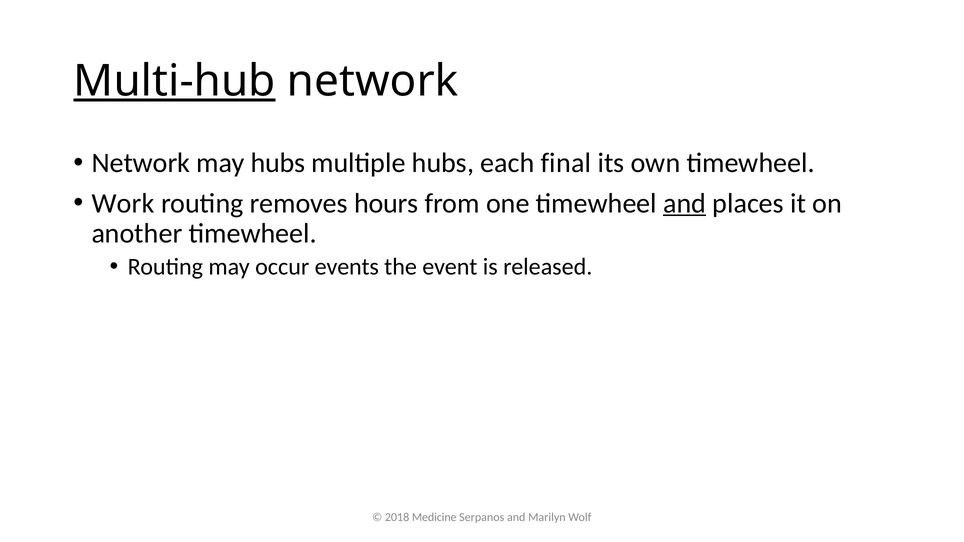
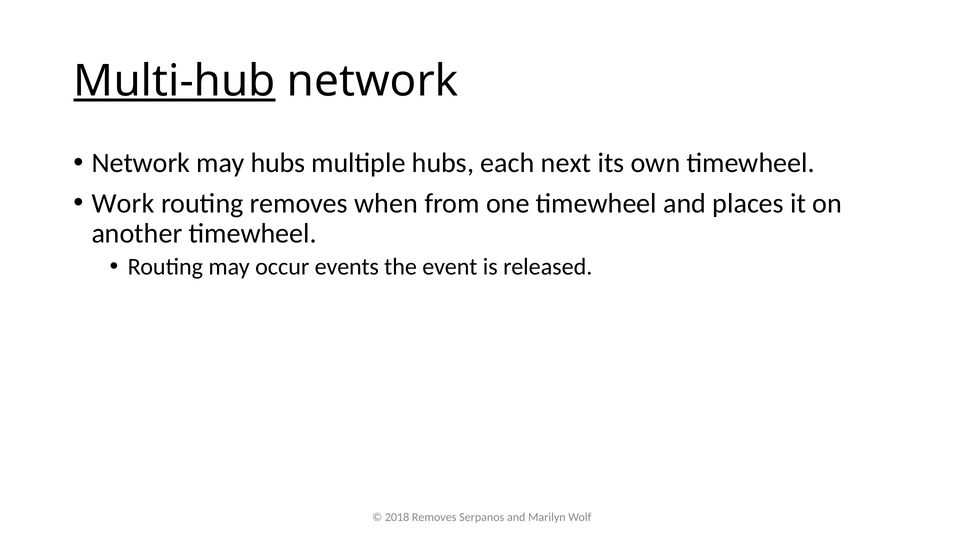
final: final -> next (566, 163)
hours: hours -> when (386, 203)
and underline: present -> none (685, 203)
2018 Medicine: Medicine -> Removes (434, 518)
